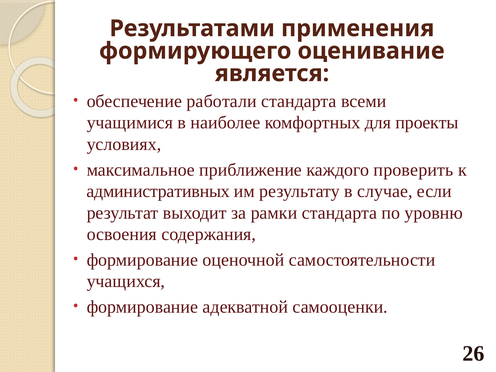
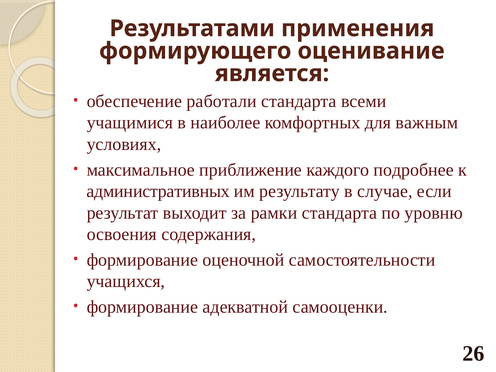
проекты: проекты -> важным (427, 123)
проверить: проверить -> подробнее (414, 170)
